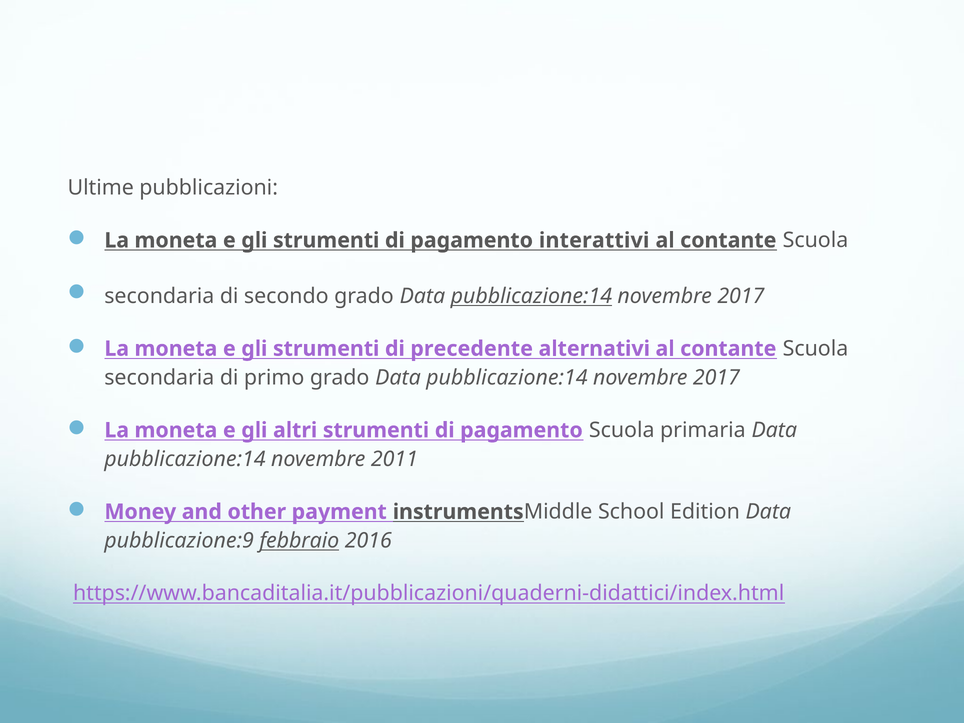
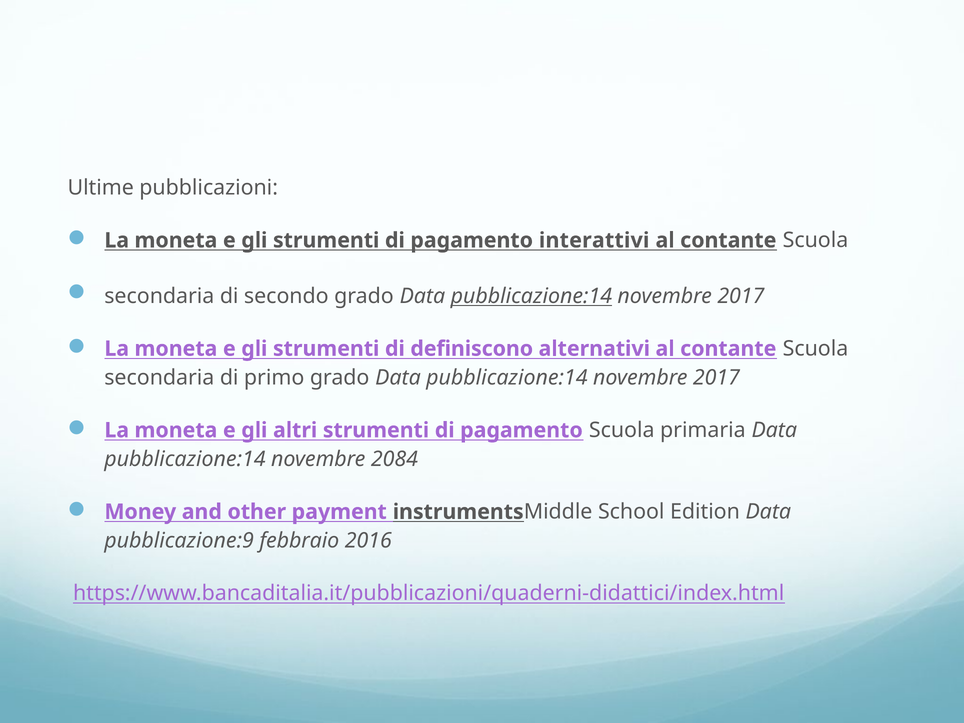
precedente: precedente -> definiscono (472, 349)
2011: 2011 -> 2084 (394, 459)
febbraio underline: present -> none (299, 541)
